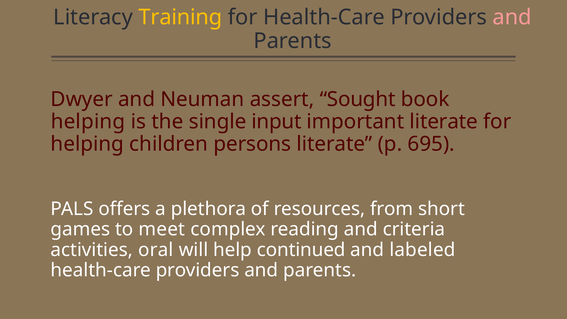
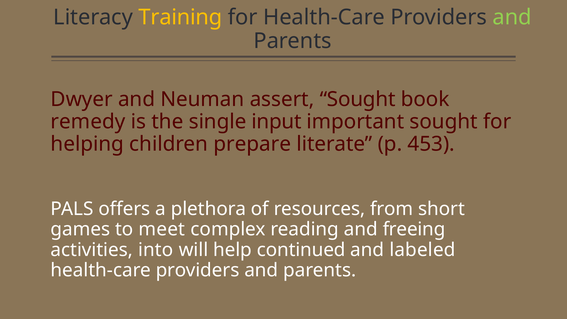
and colour: pink -> light green (512, 17)
helping: helping -> remedy (88, 122)
important literate: literate -> sought (444, 122)
persons: persons -> prepare (252, 144)
695: 695 -> 453 (431, 144)
criteria: criteria -> freeing (414, 229)
oral: oral -> into (156, 250)
